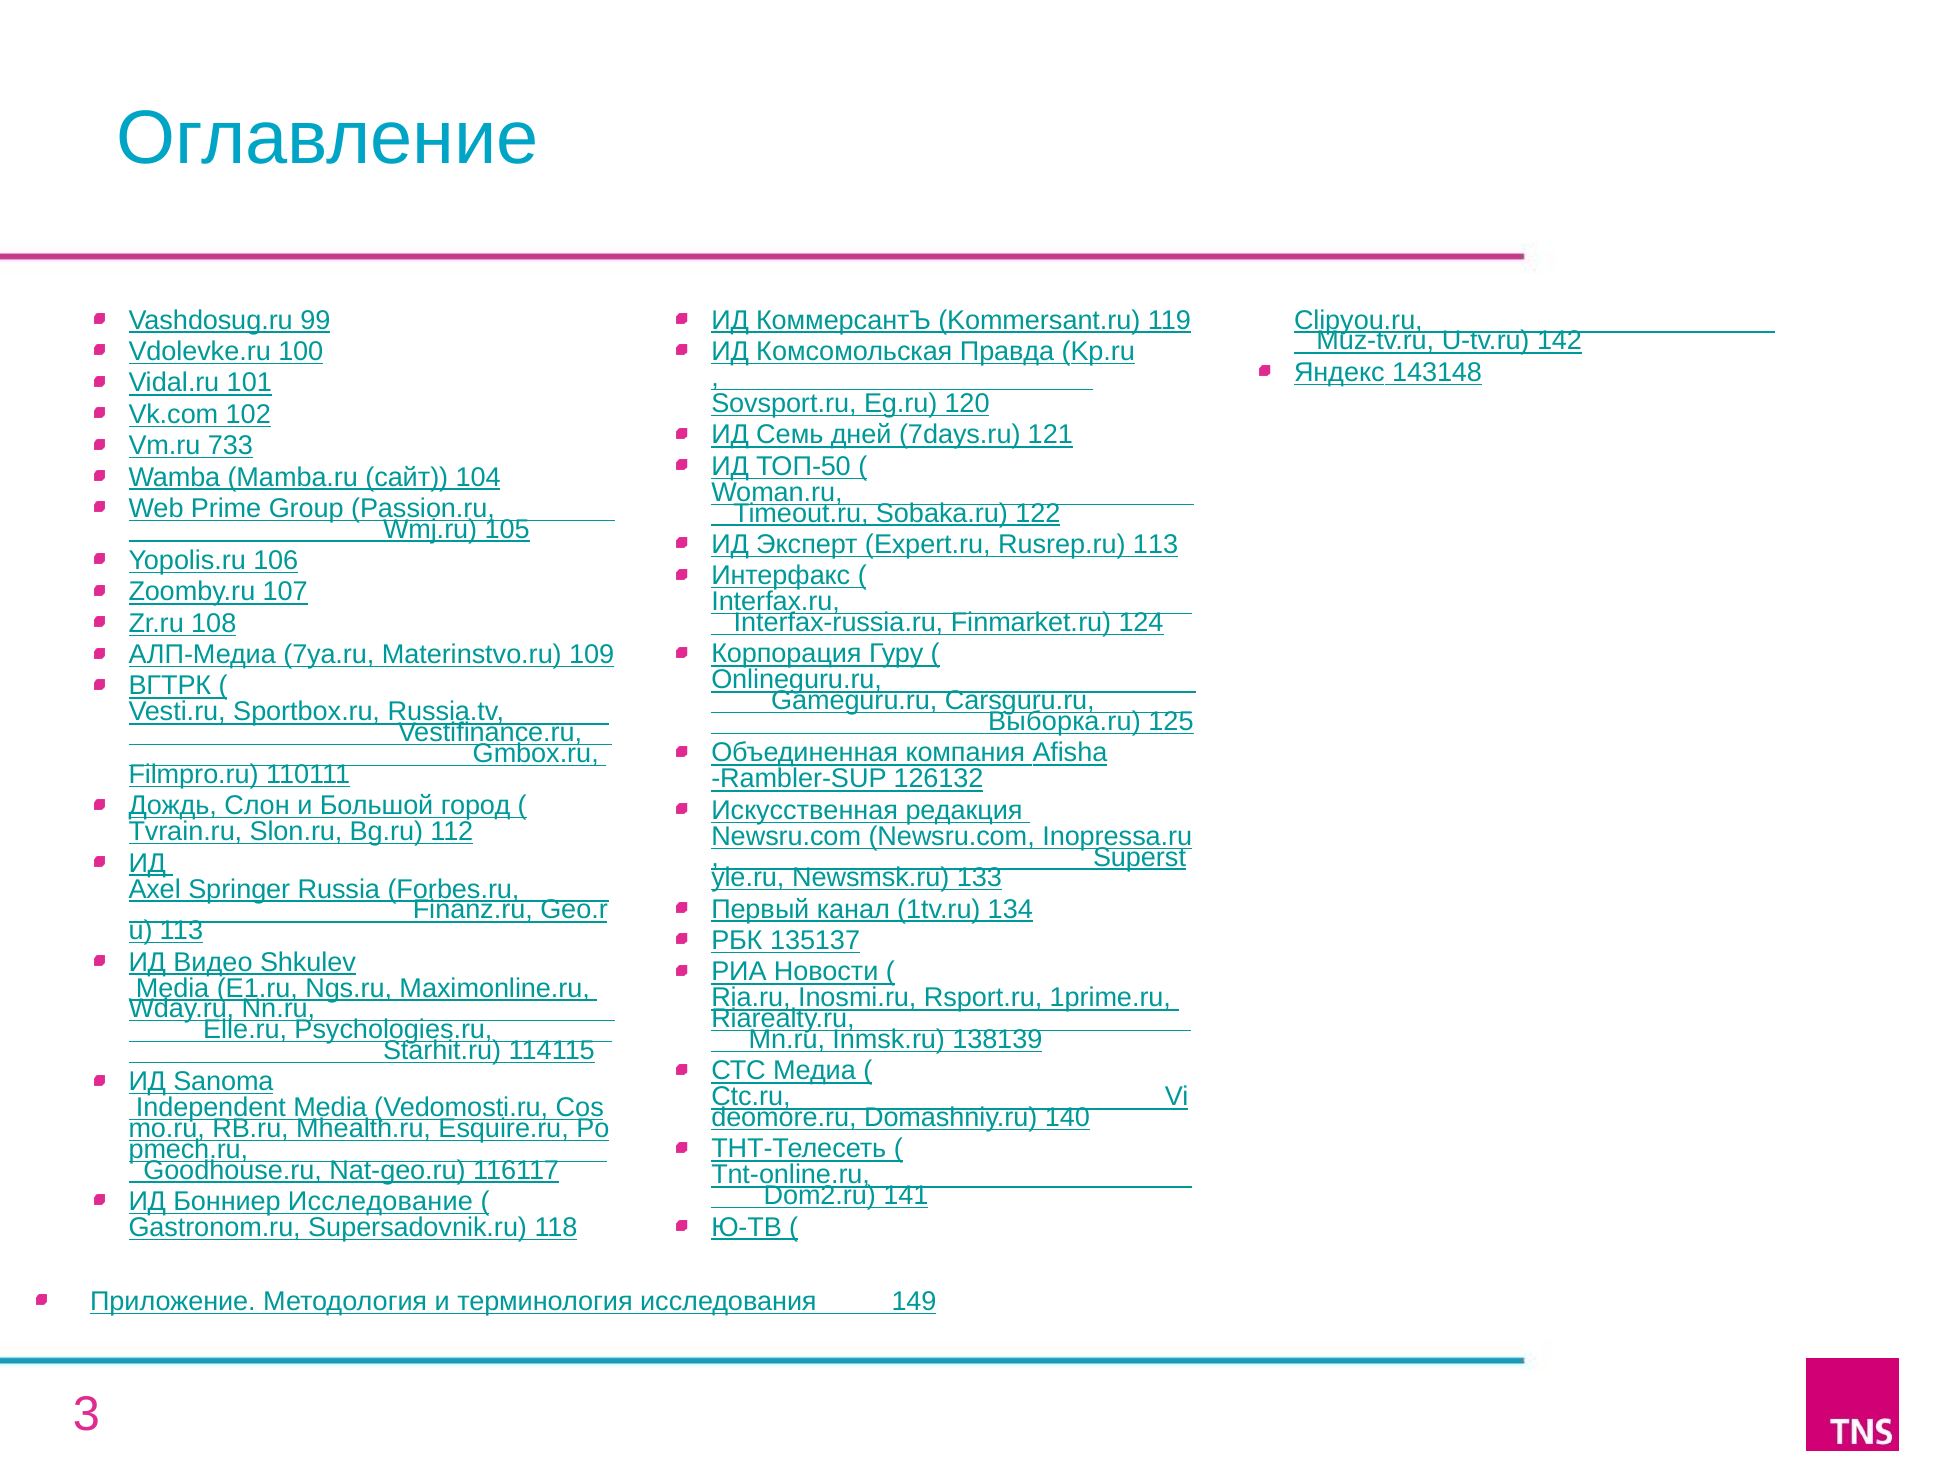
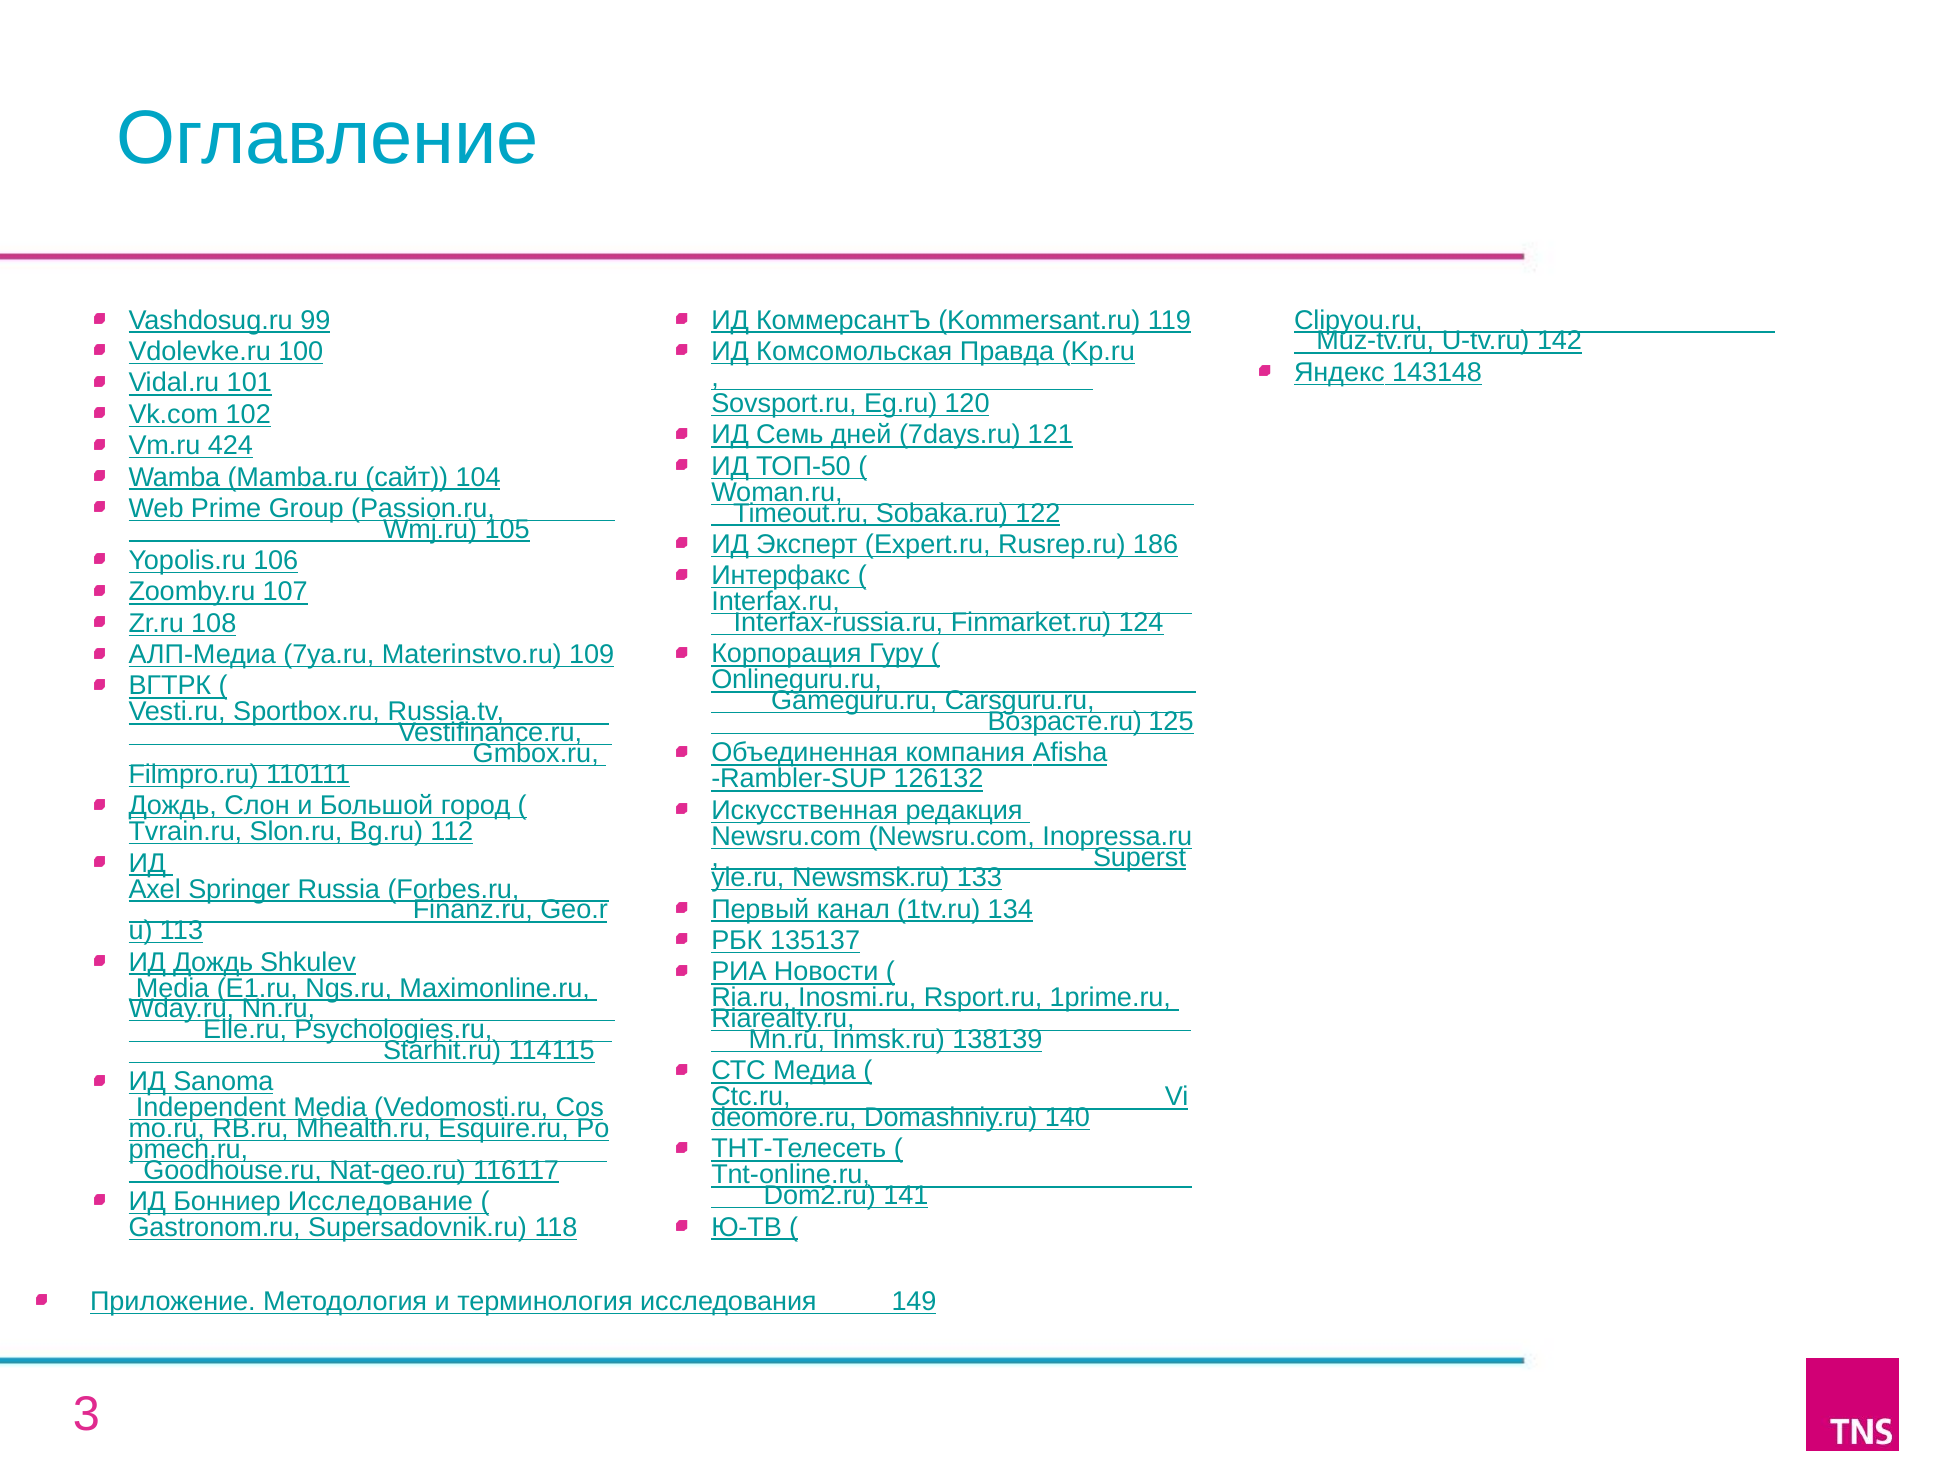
733: 733 -> 424 (230, 446)
Rusrep.ru 113: 113 -> 186 (1156, 545)
Выборка.ru: Выборка.ru -> Возрасте.ru (1065, 722)
ИД Видео: Видео -> Дождь (213, 963)
